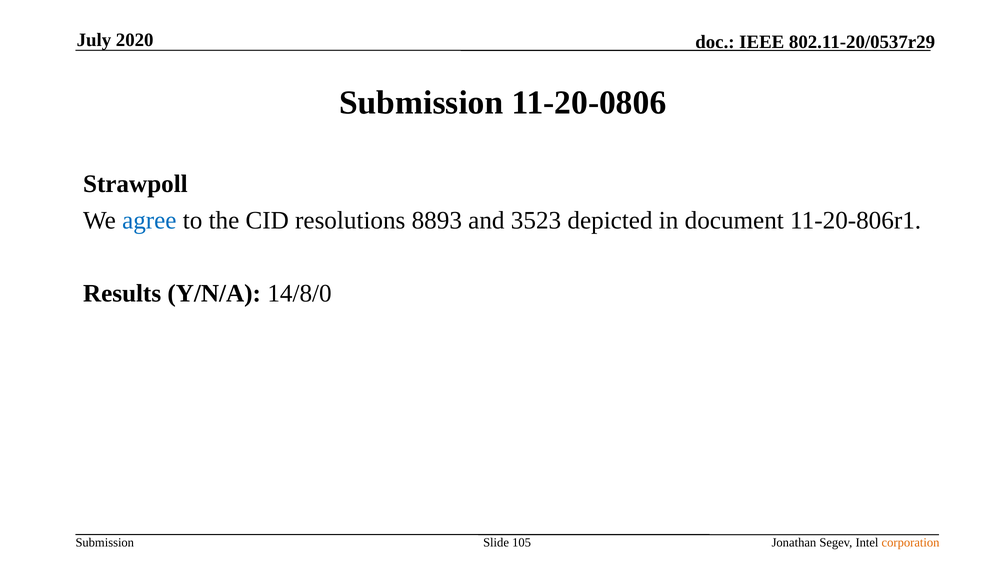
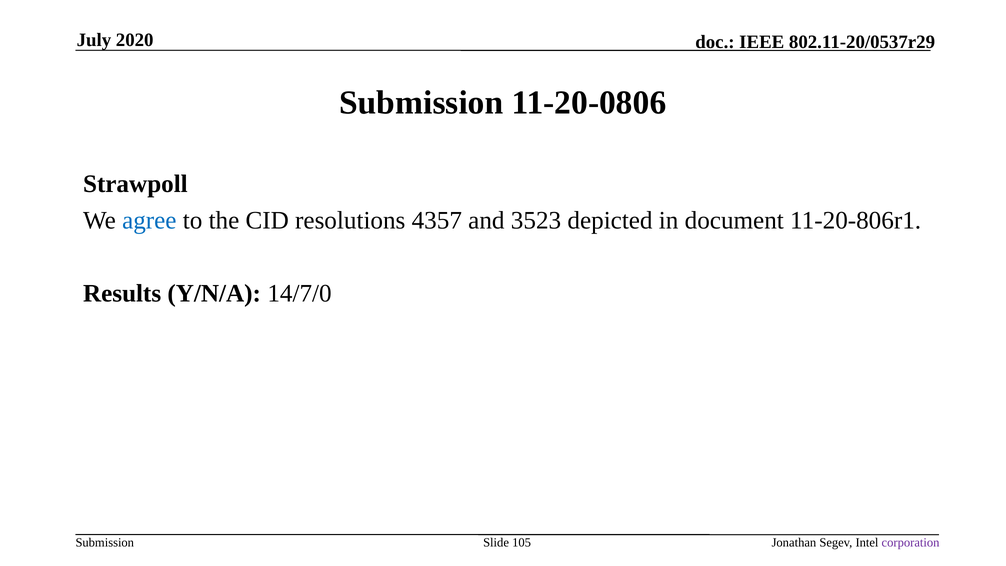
8893: 8893 -> 4357 (437, 221)
14/8/0: 14/8/0 -> 14/7/0 (300, 294)
corporation colour: orange -> purple (911, 543)
